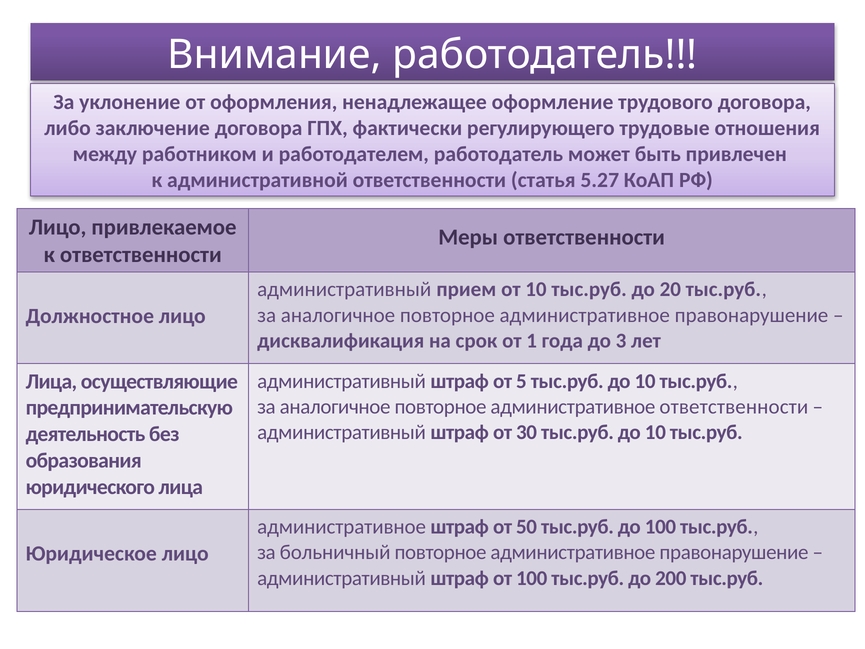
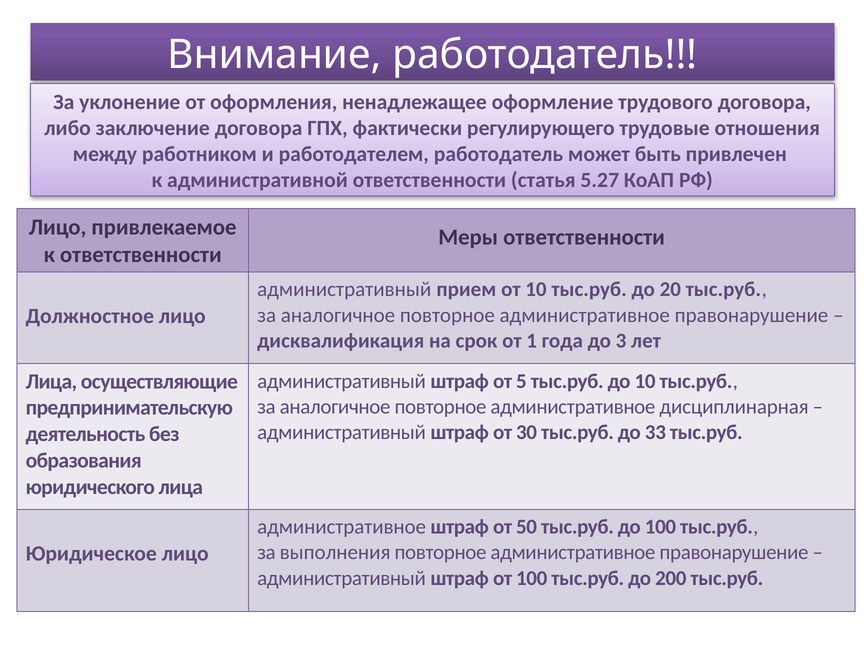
административное ответственности: ответственности -> дисциплинарная (734, 407)
30 тыс.руб до 10: 10 -> 33 (655, 432)
больничный: больничный -> выполнения (335, 552)
